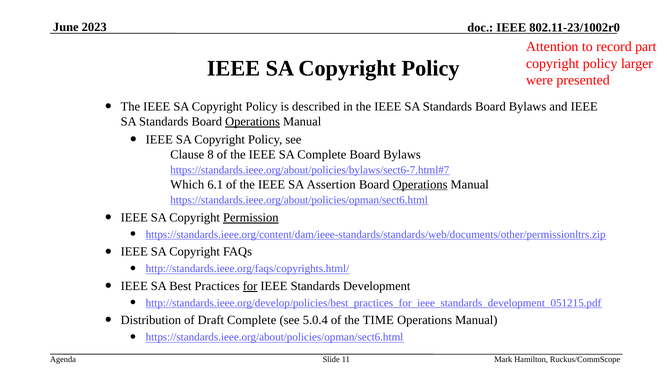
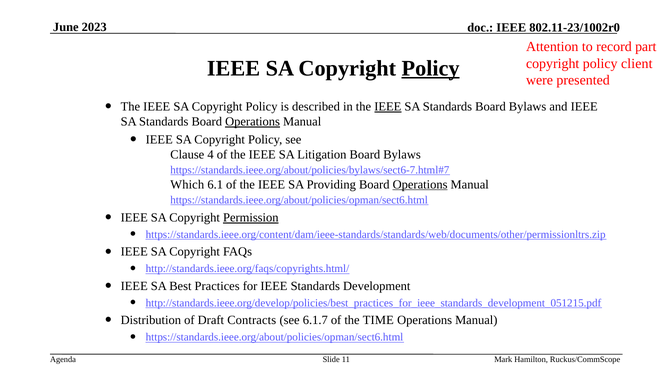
larger: larger -> client (637, 63)
Policy underline: none -> present (431, 68)
IEEE underline: none -> present (388, 107)
8: 8 -> 4 (211, 155)
SA Complete: Complete -> Litigation (322, 155)
Assertion: Assertion -> Providing (331, 185)
for underline: present -> none (250, 286)
Draft Complete: Complete -> Contracts (252, 320)
5.0.4: 5.0.4 -> 6.1.7 (315, 320)
